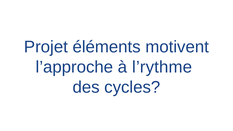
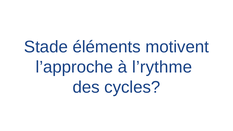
Projet: Projet -> Stade (46, 47)
